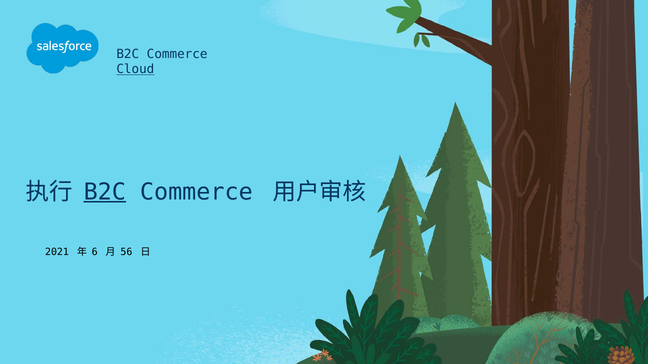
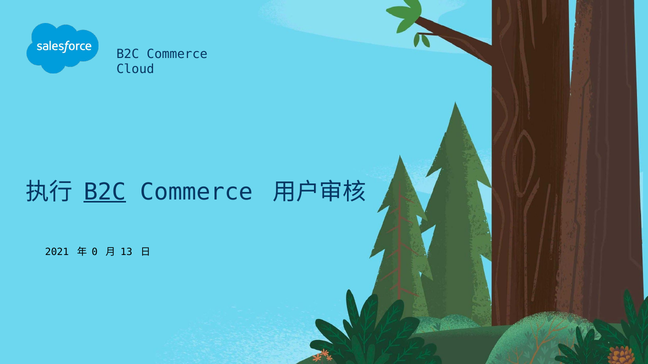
Cloud underline: present -> none (135, 69)
6: 6 -> 0 (95, 252)
56: 56 -> 13 (126, 252)
